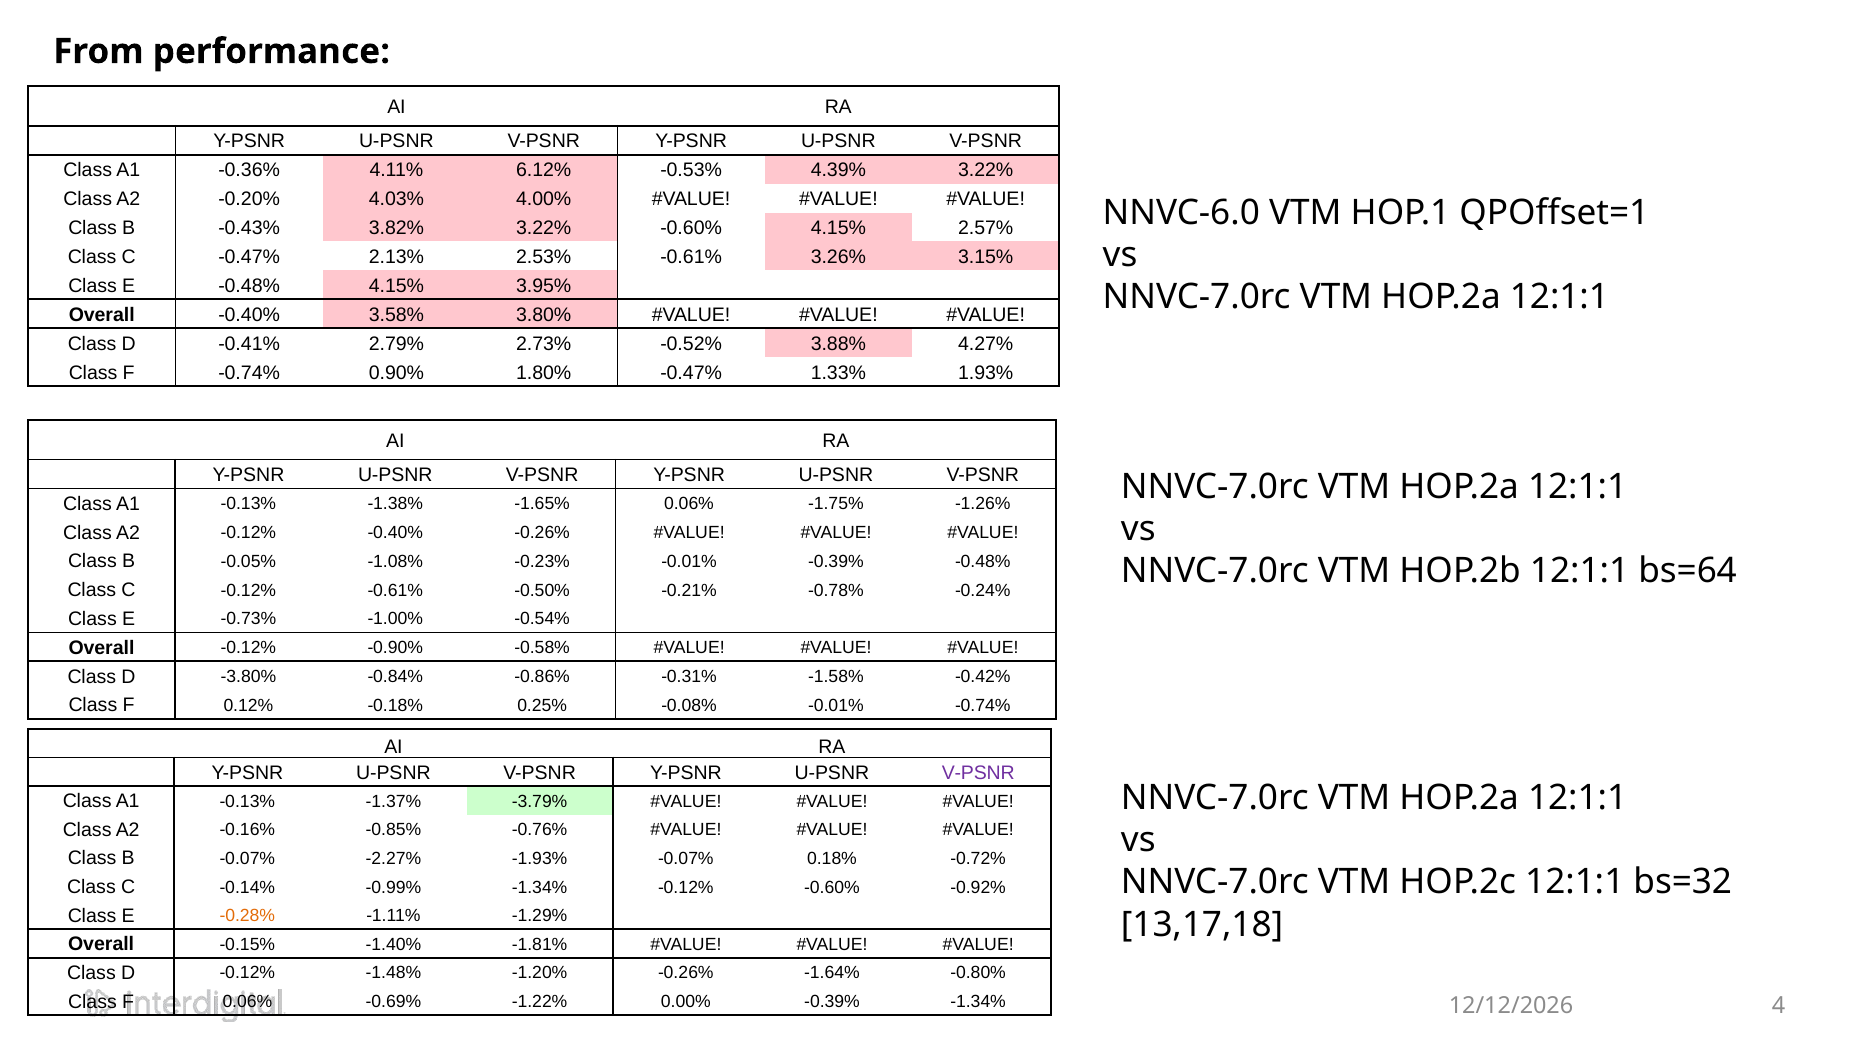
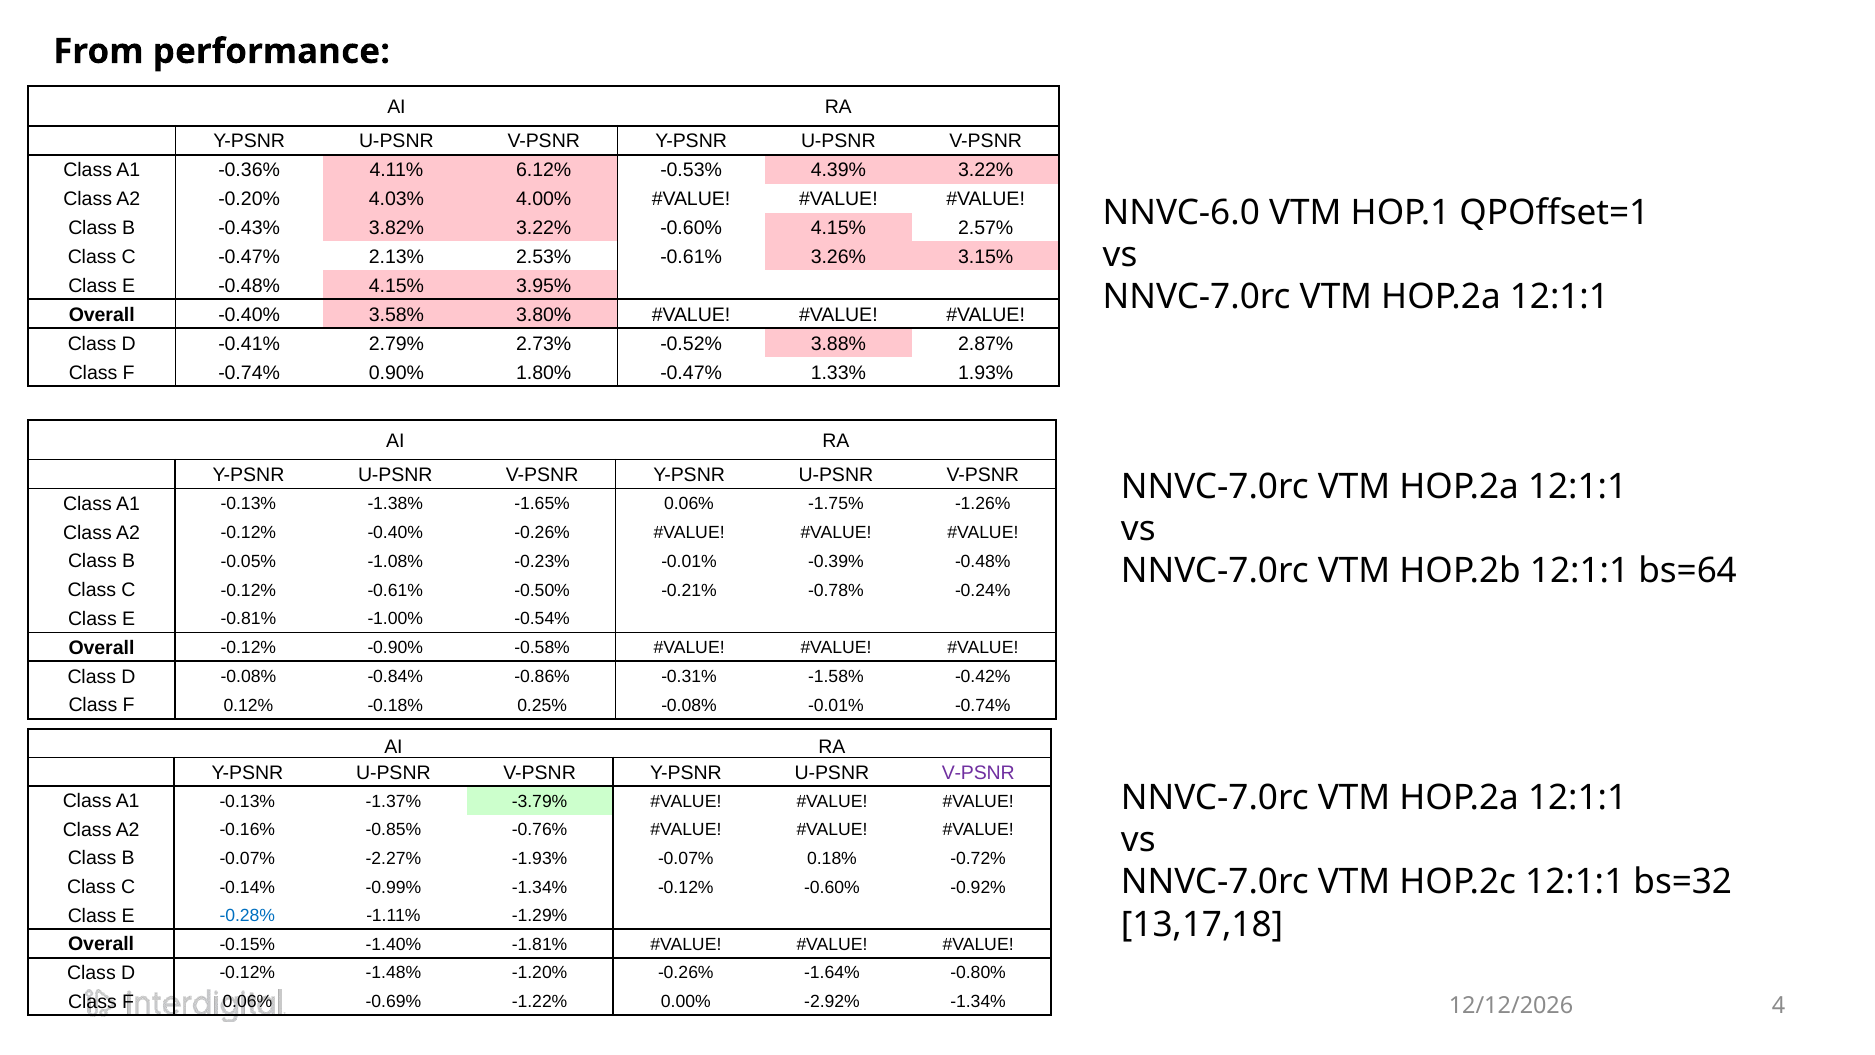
4.27%: 4.27% -> 2.87% (986, 344)
-0.73%: -0.73% -> -0.81% (248, 619)
D -3.80%: -3.80% -> -0.08% (248, 676)
-0.28% colour: orange -> blue (247, 916)
0.00% -0.39%: -0.39% -> -2.92% (832, 1001)
